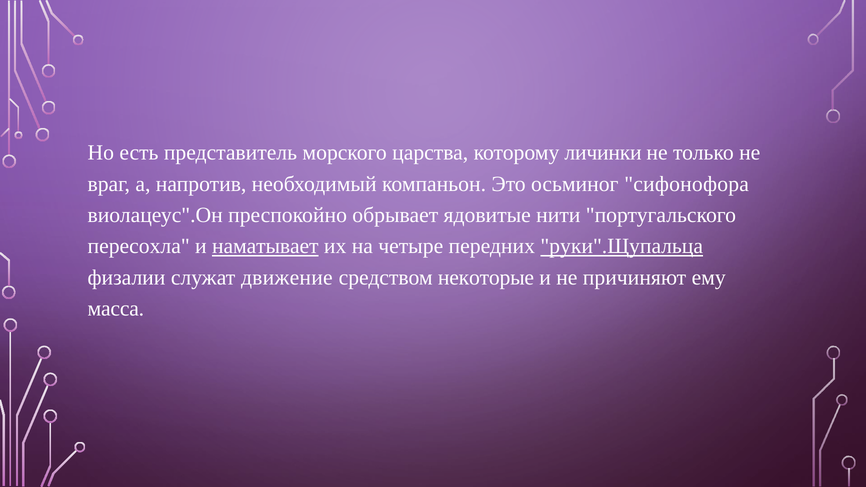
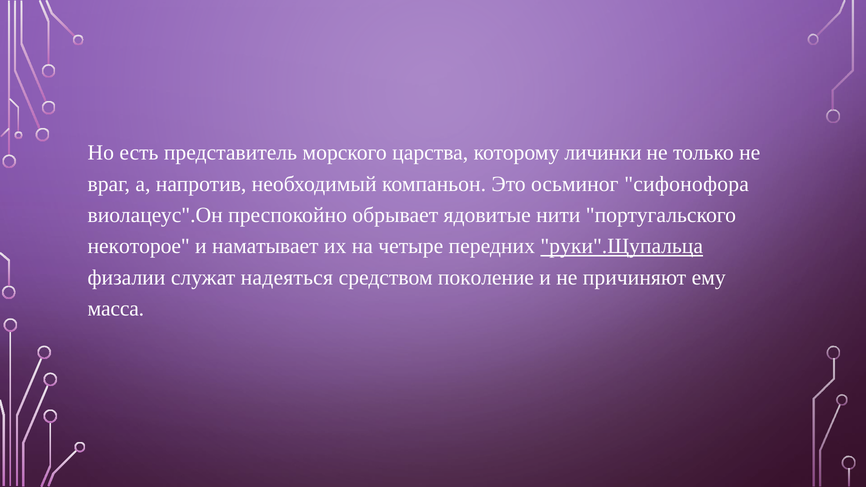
пересохла: пересохла -> некоторое (139, 246)
наматывает underline: present -> none (265, 246)
движение: движение -> надеяться (287, 278)
некоторые: некоторые -> поколение (486, 278)
